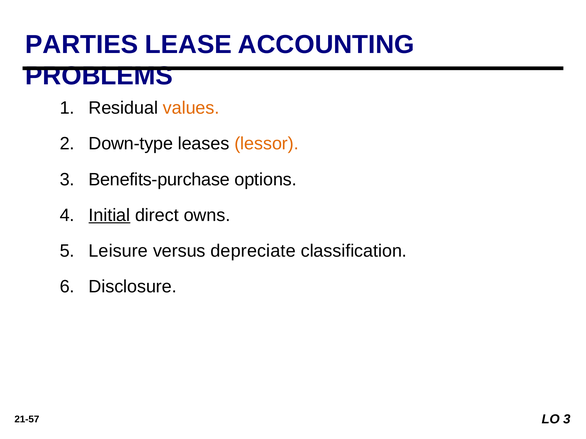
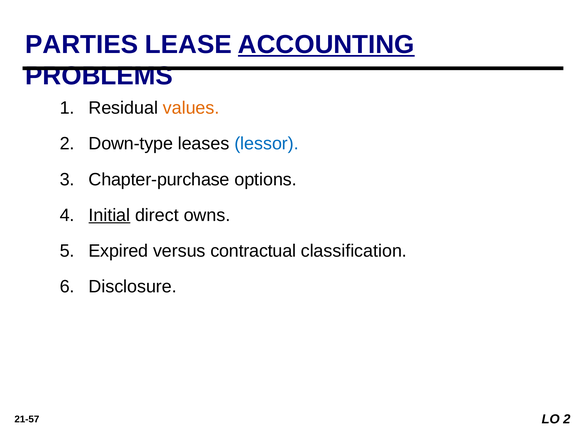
ACCOUNTING underline: none -> present (326, 45)
lessor colour: orange -> blue (267, 144)
Benefits-purchase: Benefits-purchase -> Chapter-purchase (159, 180)
Leisure: Leisure -> Expired (118, 251)
depreciate: depreciate -> contractual (253, 251)
LO 3: 3 -> 2 (567, 420)
